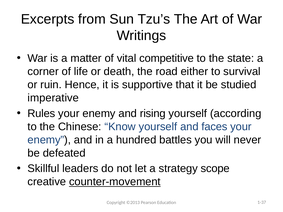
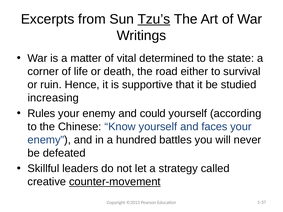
Tzu’s underline: none -> present (154, 19)
competitive: competitive -> determined (167, 58)
imperative: imperative -> increasing (53, 98)
rising: rising -> could (153, 114)
scope: scope -> called (215, 169)
